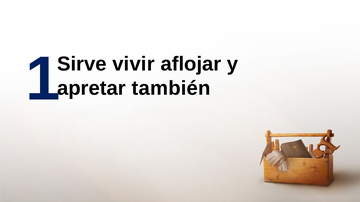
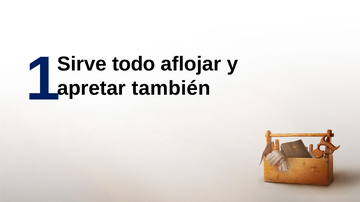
vivir: vivir -> todo (134, 64)
